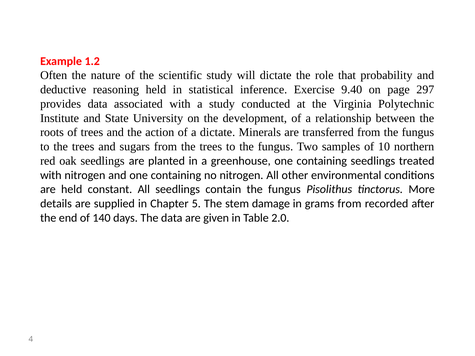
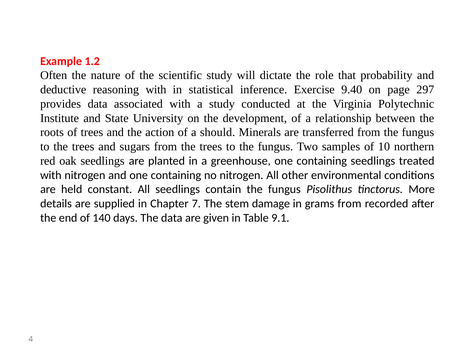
reasoning held: held -> with (156, 90)
a dictate: dictate -> should (218, 132)
5: 5 -> 7 (196, 204)
2.0: 2.0 -> 9.1 (280, 218)
